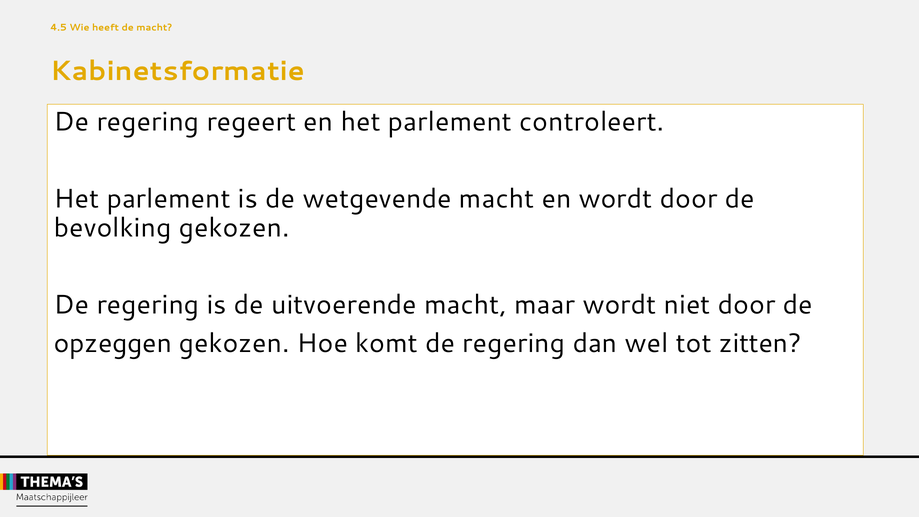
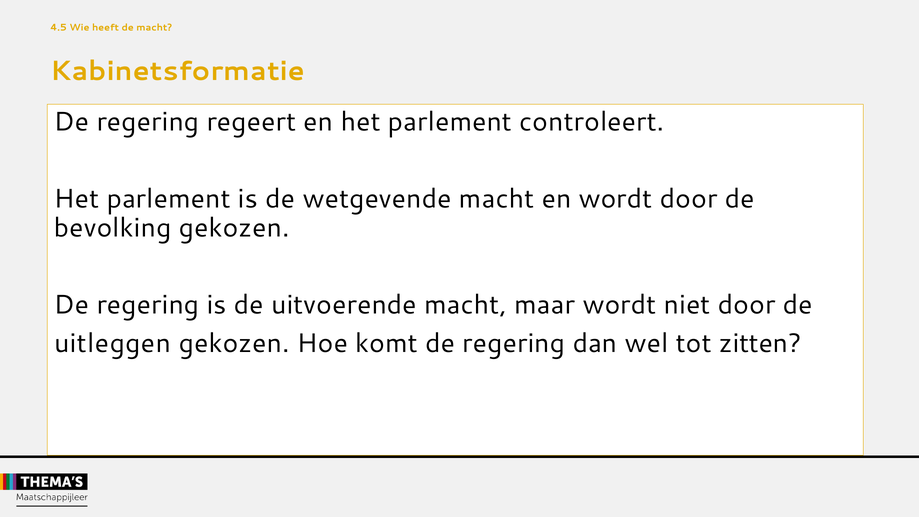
opzeggen: opzeggen -> uitleggen (113, 343)
